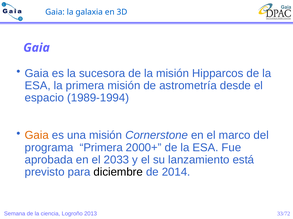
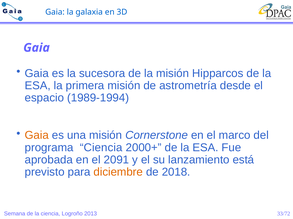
programa Primera: Primera -> Ciencia (101, 148)
2033: 2033 -> 2091 (116, 160)
diciembre colour: black -> orange (118, 173)
2014: 2014 -> 2018 (176, 173)
